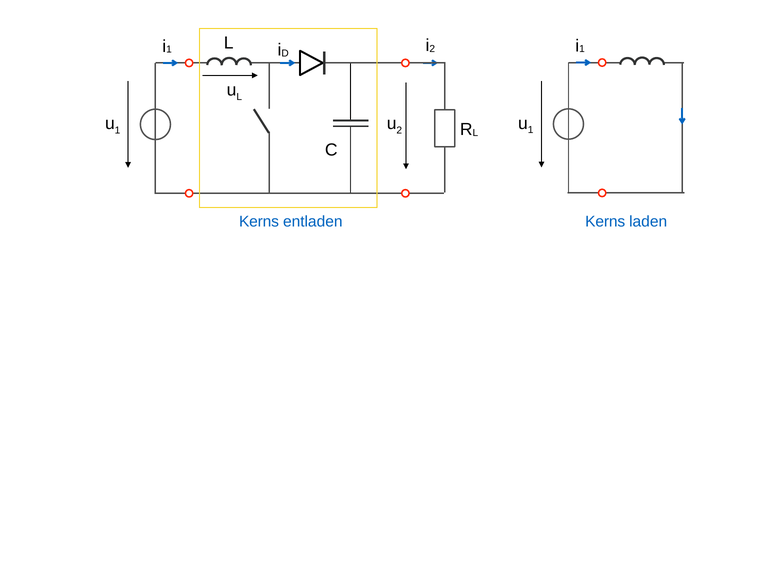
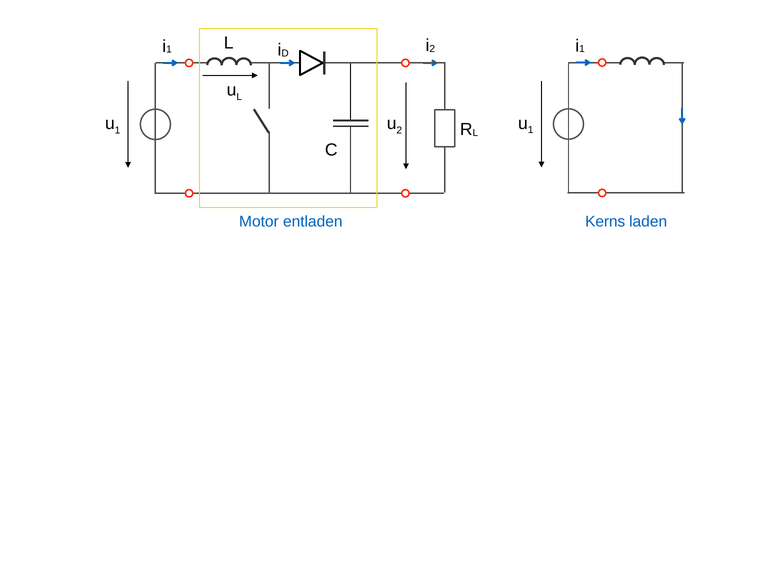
Kerns: Kerns -> Motor (259, 222)
